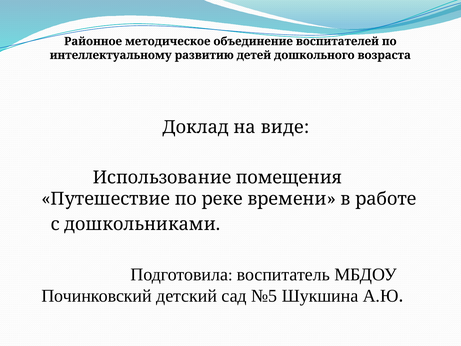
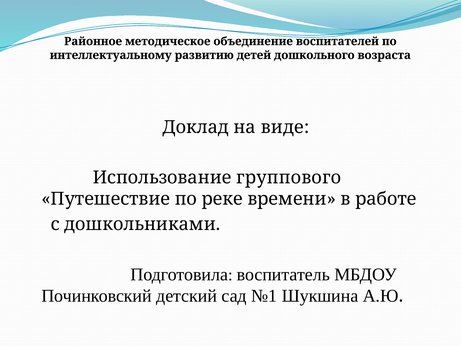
помещения: помещения -> группового (289, 177)
№5: №5 -> №1 (264, 296)
